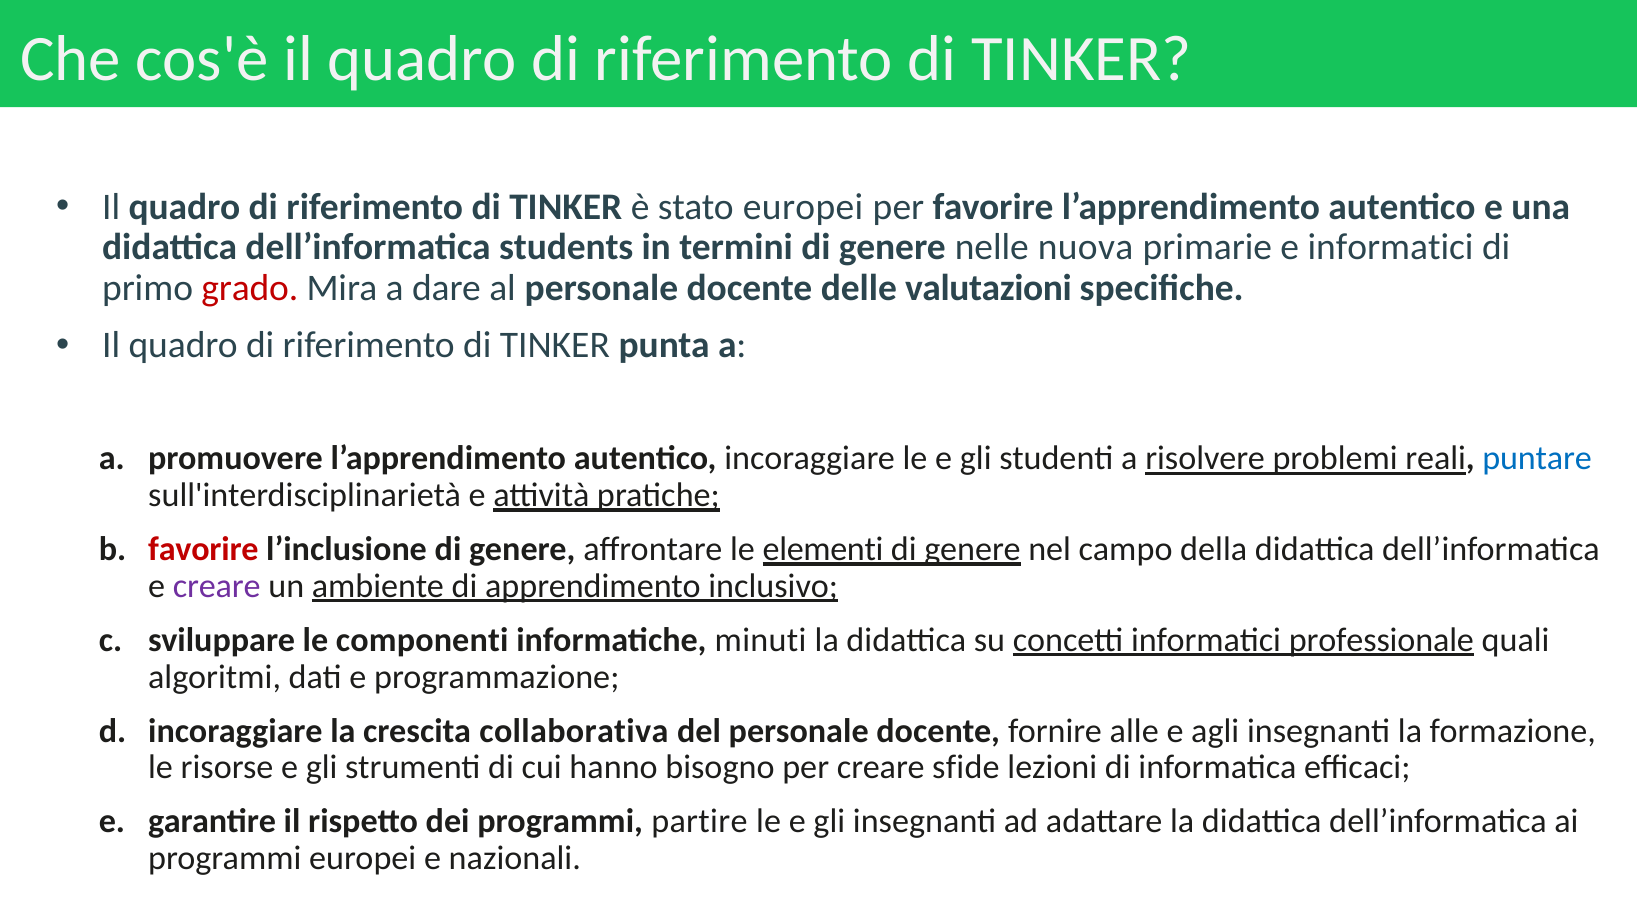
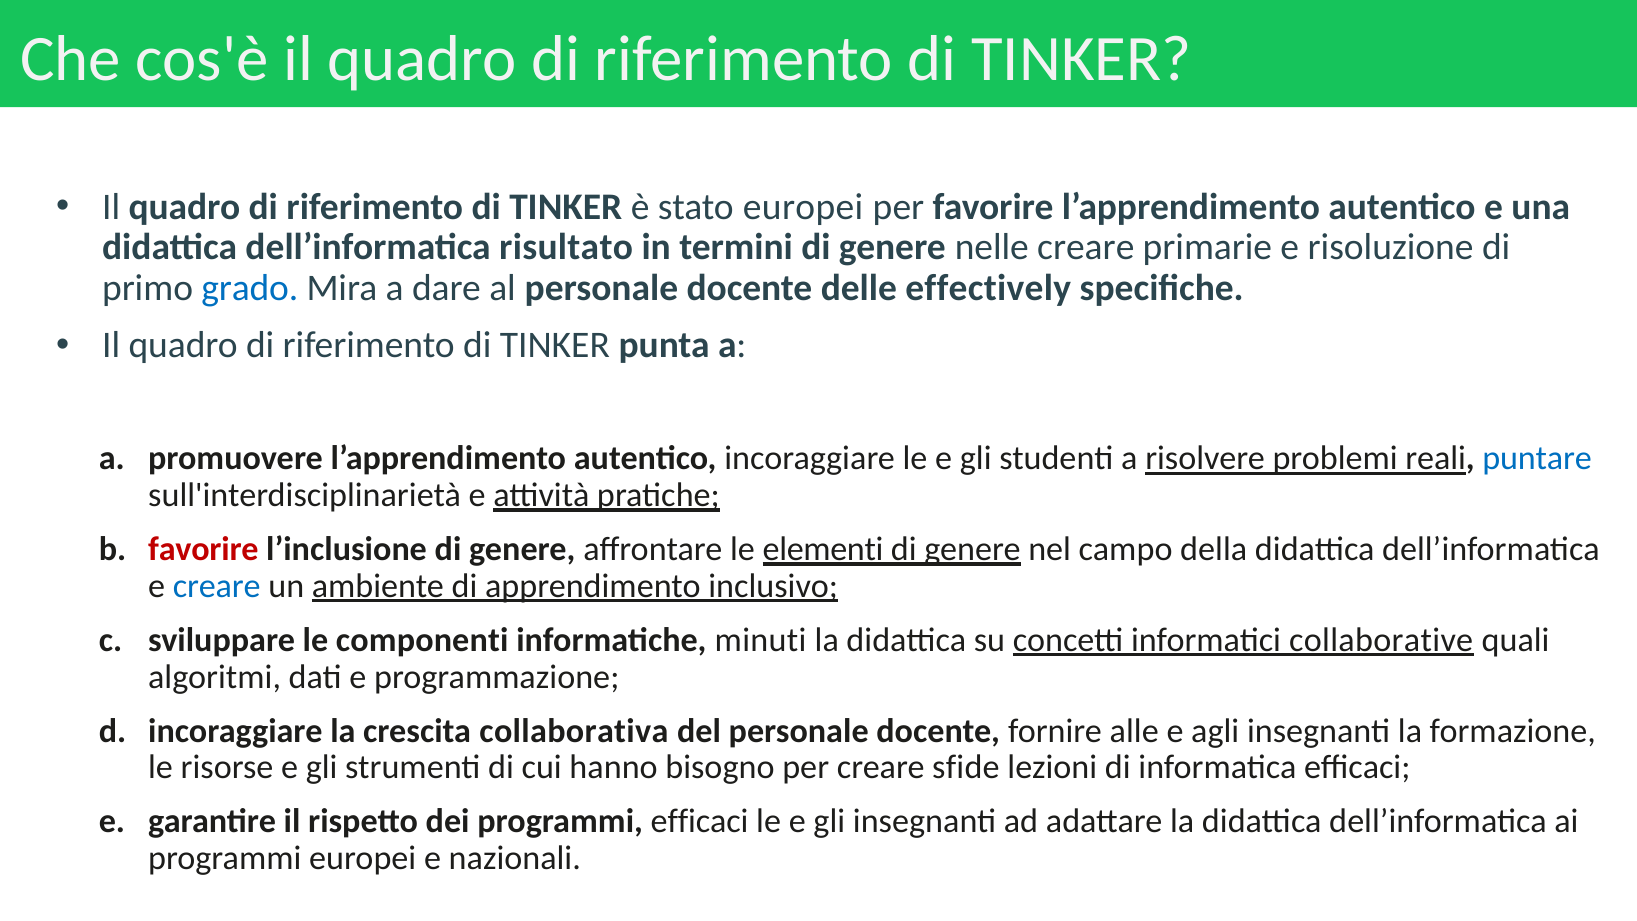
students: students -> risultato (566, 247)
nelle nuova: nuova -> creare (1086, 247)
e informatici: informatici -> risoluzione (1391, 247)
grado colour: red -> blue (250, 288)
valutazioni: valutazioni -> effectively (988, 288)
creare colour: purple -> blue (217, 586)
professionale: professionale -> collaborative (1381, 640)
programmi partire: partire -> efficaci (700, 821)
